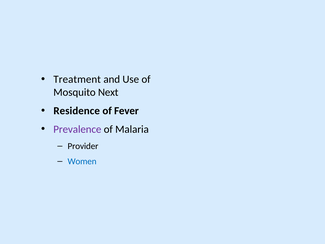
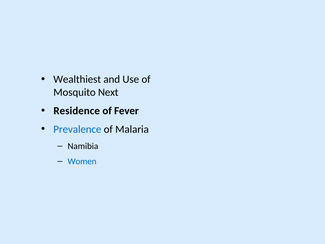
Treatment: Treatment -> Wealthiest (77, 79)
Prevalence colour: purple -> blue (77, 129)
Provider: Provider -> Namibia (83, 146)
